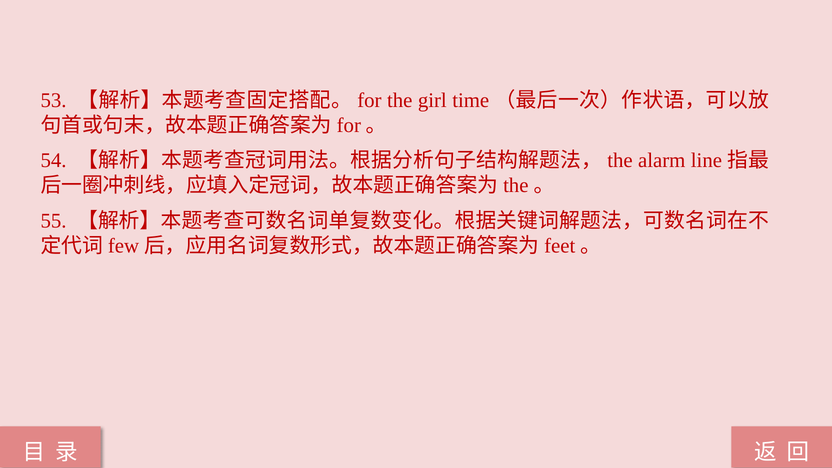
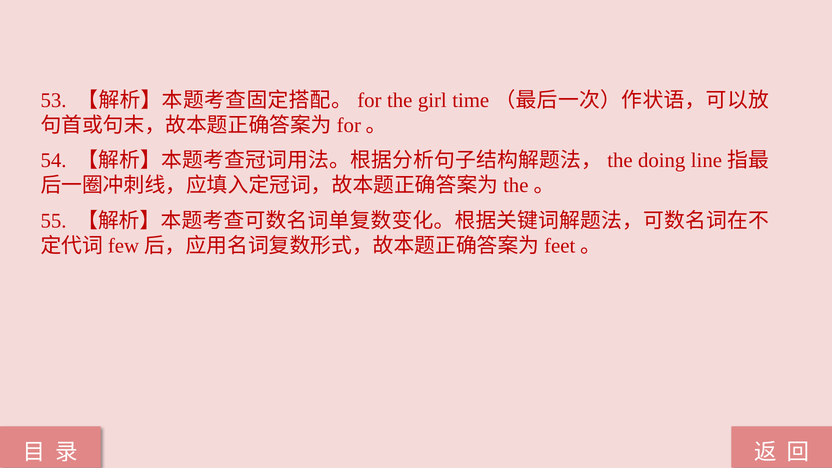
alarm: alarm -> doing (662, 161)
